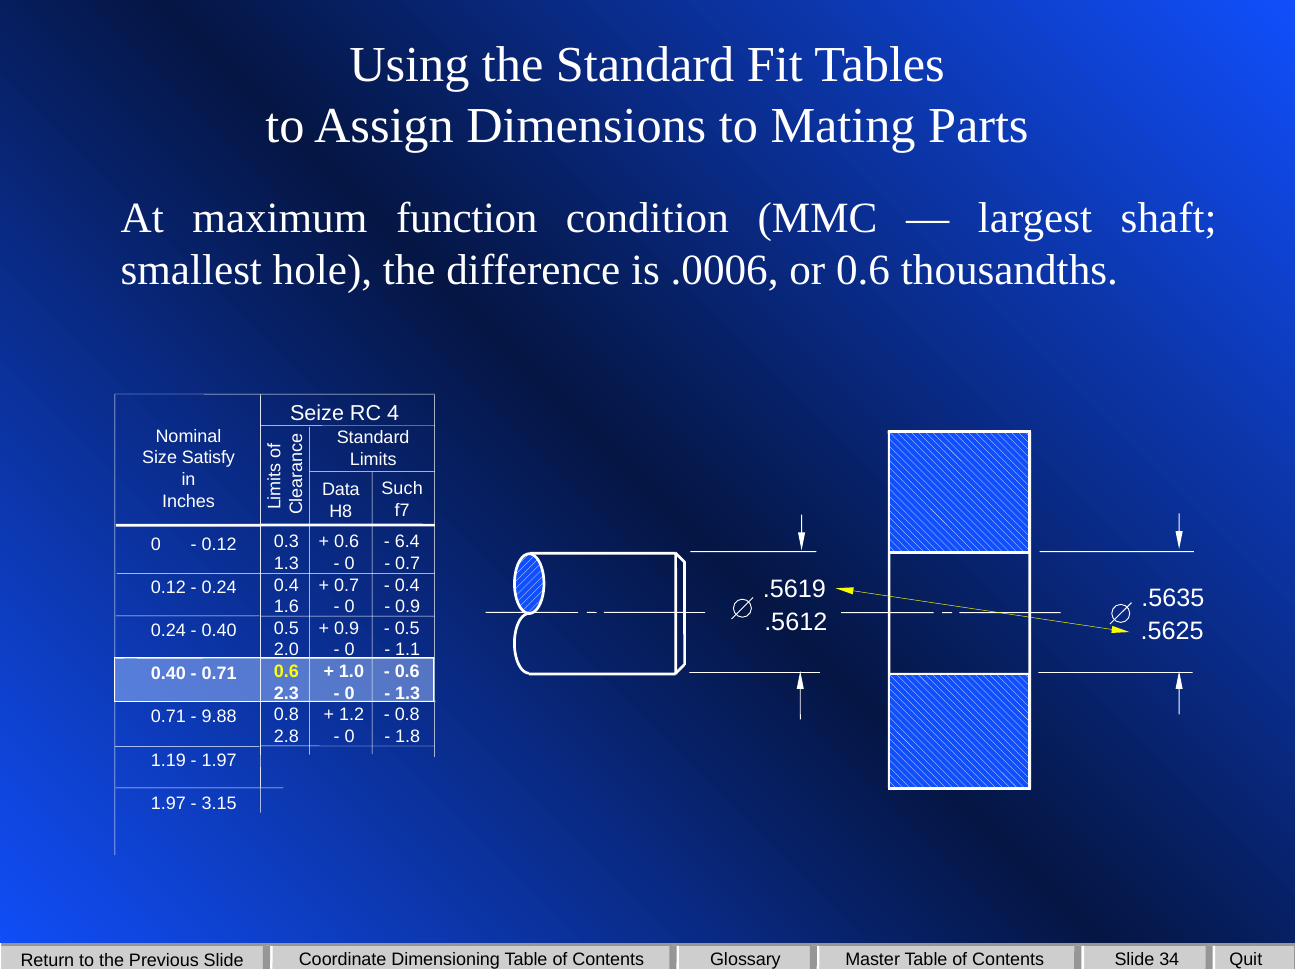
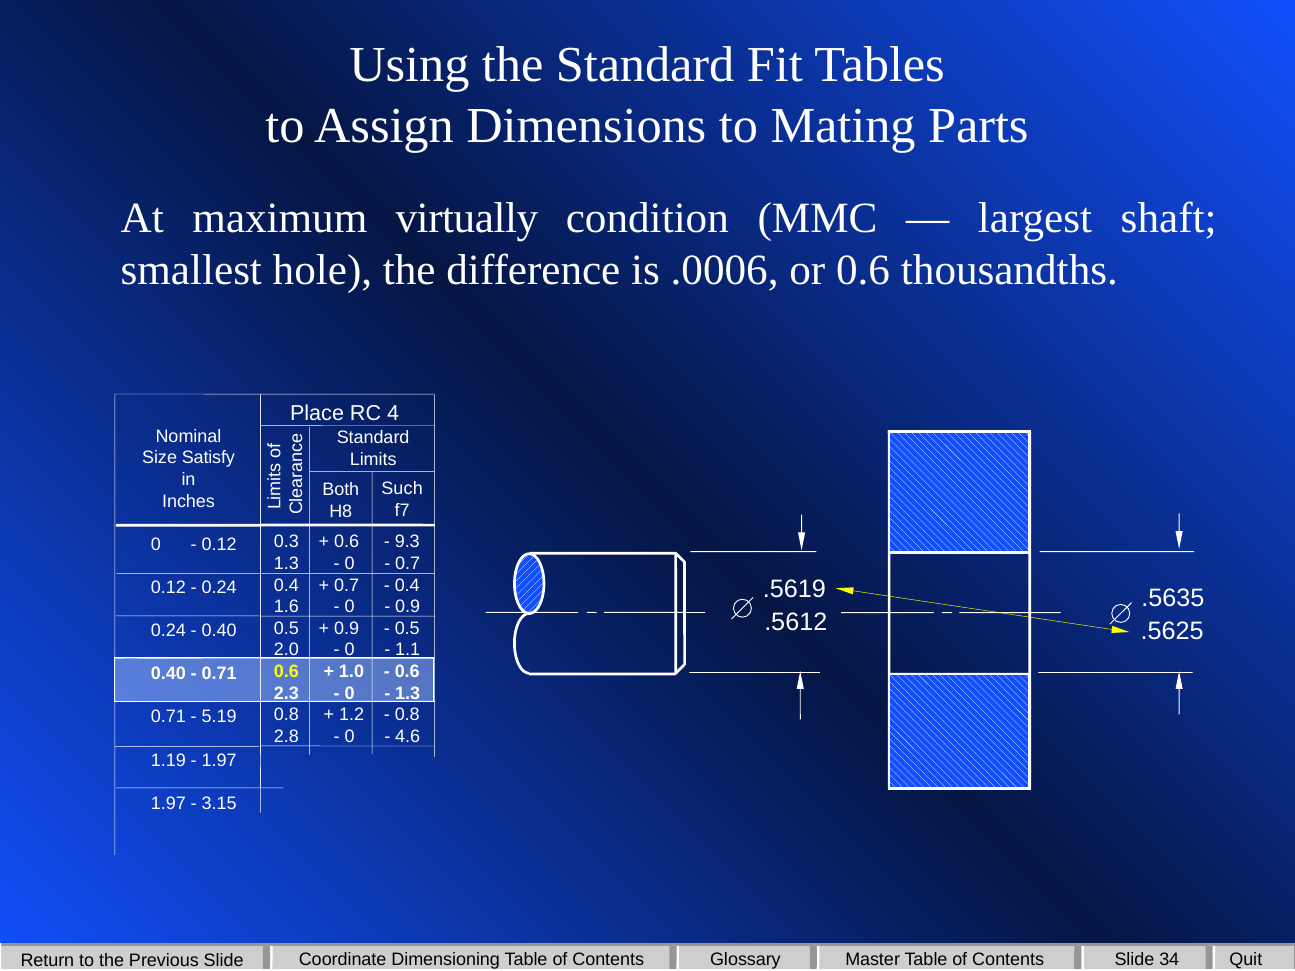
function: function -> virtually (467, 219)
Seize: Seize -> Place (317, 413)
Data: Data -> Both (341, 490)
6.4: 6.4 -> 9.3 (407, 542)
9.88: 9.88 -> 5.19 (219, 717)
1.8: 1.8 -> 4.6 (408, 737)
